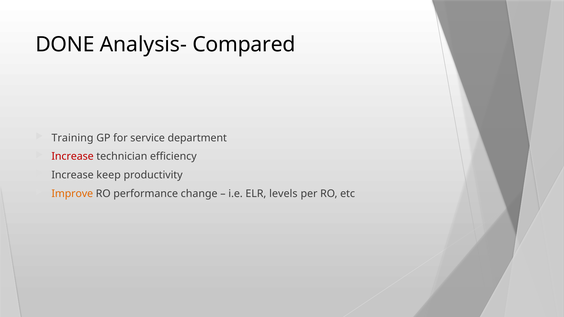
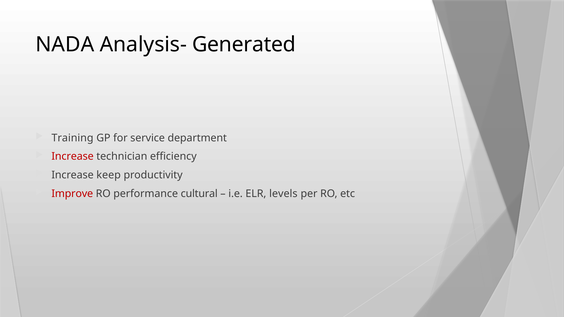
DONE: DONE -> NADA (65, 44)
Compared: Compared -> Generated (244, 44)
Improve colour: orange -> red (72, 194)
change: change -> cultural (199, 194)
